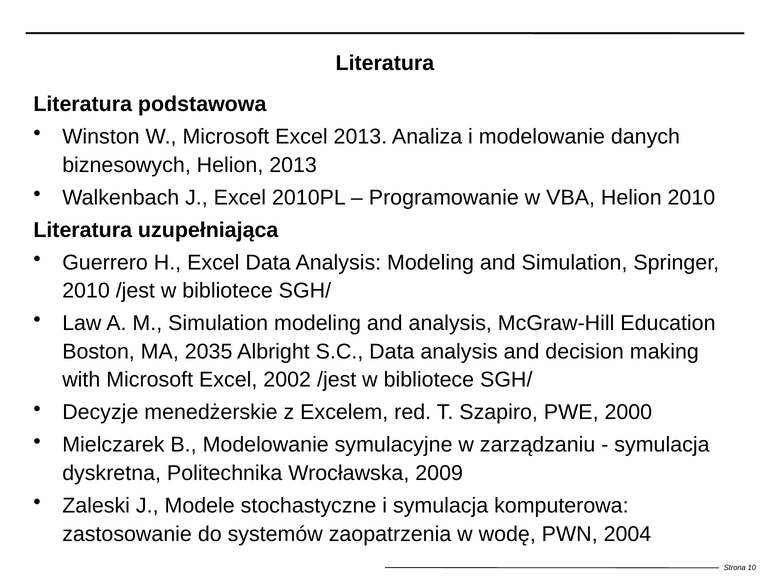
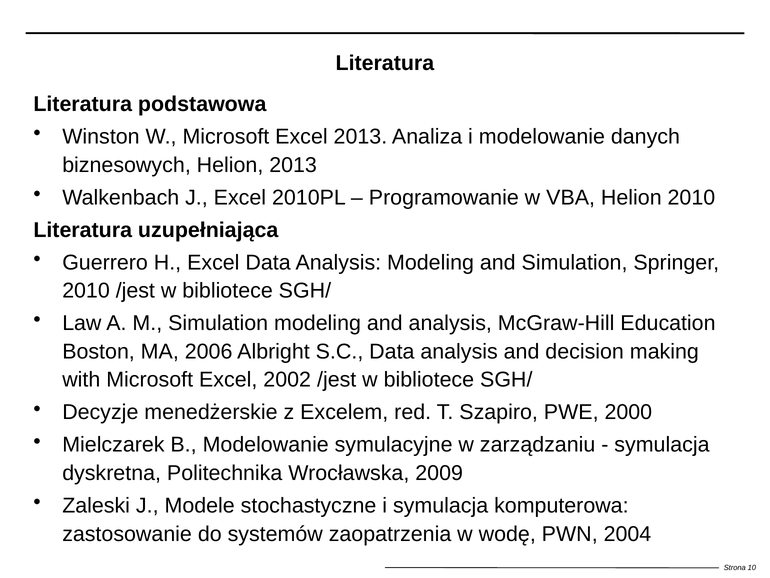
2035: 2035 -> 2006 (209, 351)
